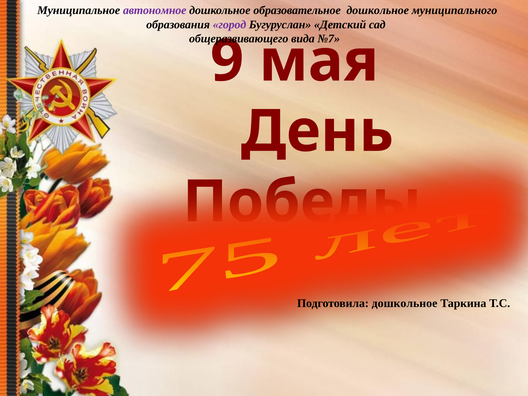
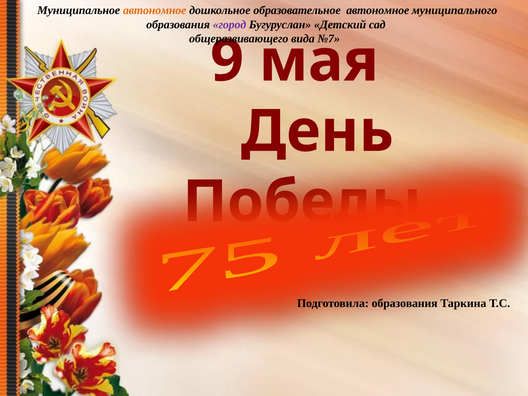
автономное colour: purple -> orange (155, 10)
образовательное дошкольное: дошкольное -> автономное (378, 10)
Подготовила дошкольное: дошкольное -> образования (405, 303)
